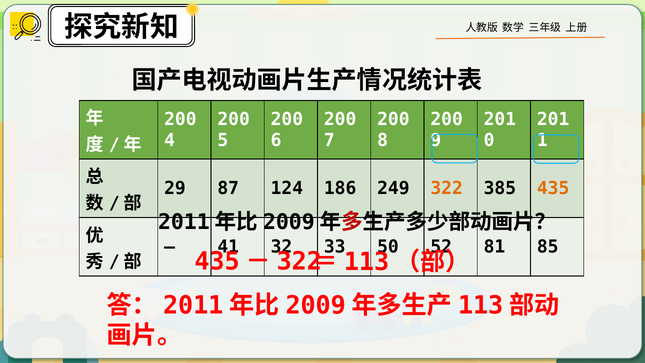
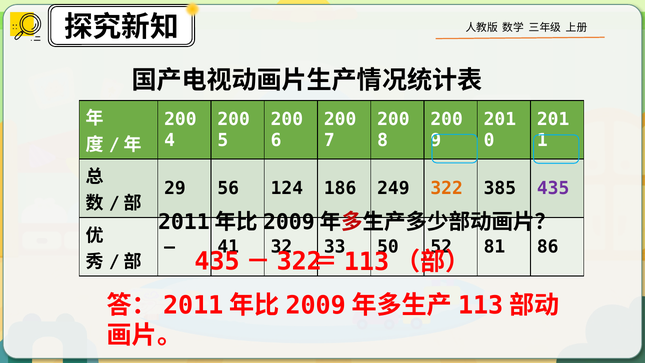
87: 87 -> 56 (228, 188)
435 colour: orange -> purple (553, 188)
85: 85 -> 86 (548, 247)
